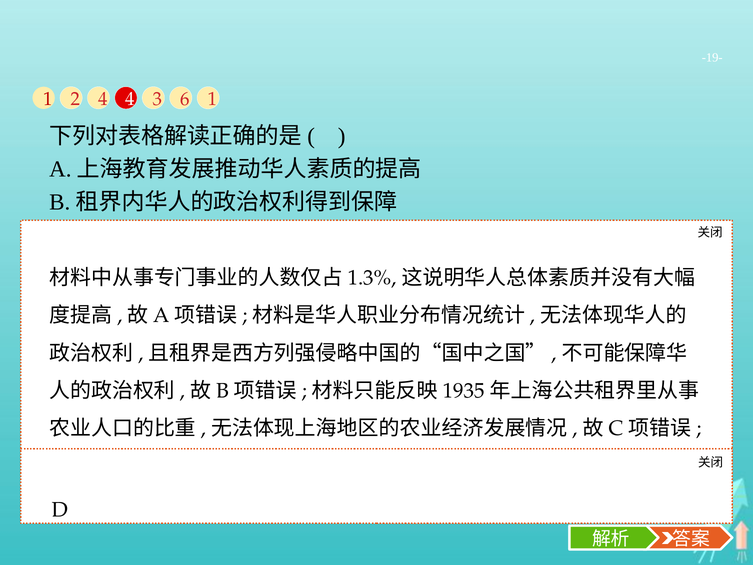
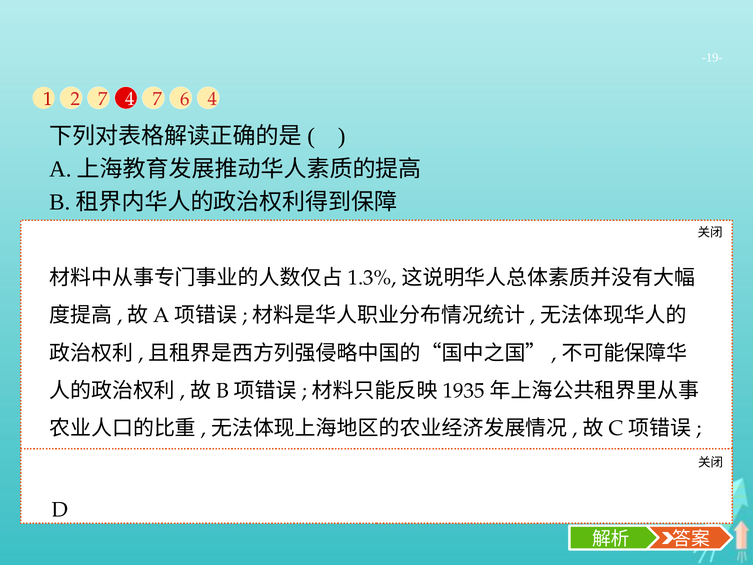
2 4: 4 -> 7 (103, 99)
4 3: 3 -> 7 (158, 99)
6 1: 1 -> 4 (212, 99)
